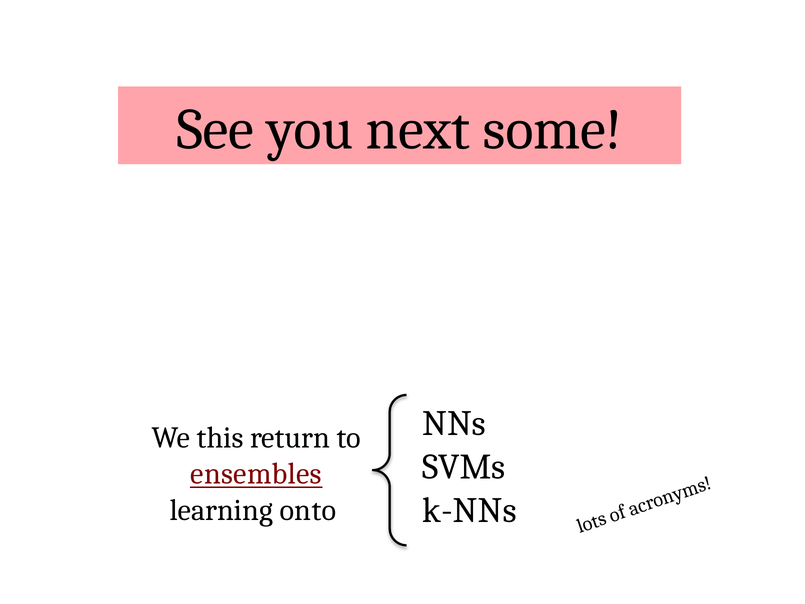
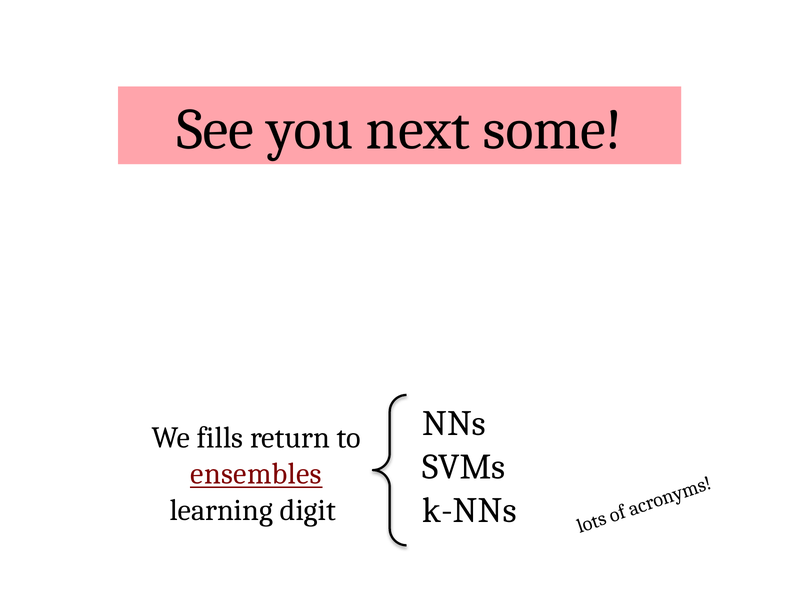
this: this -> fills (220, 438)
onto: onto -> digit (308, 510)
